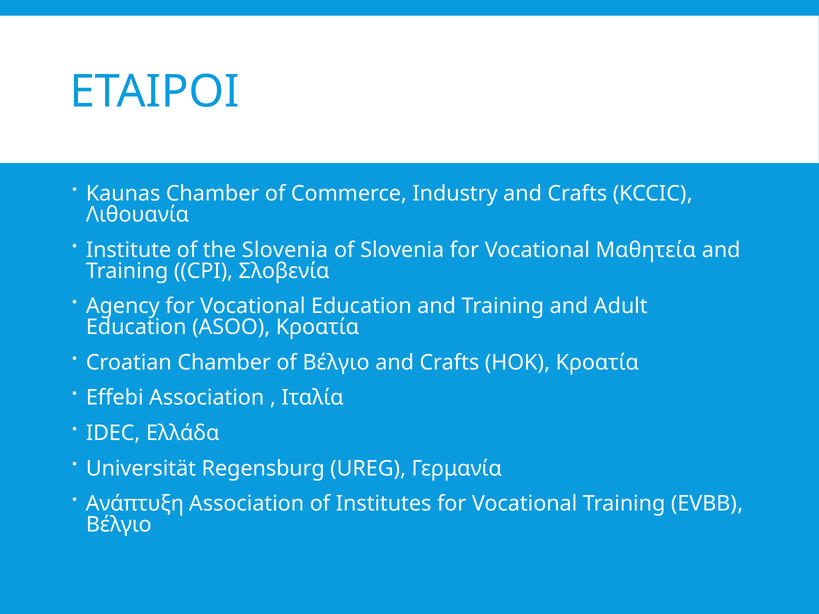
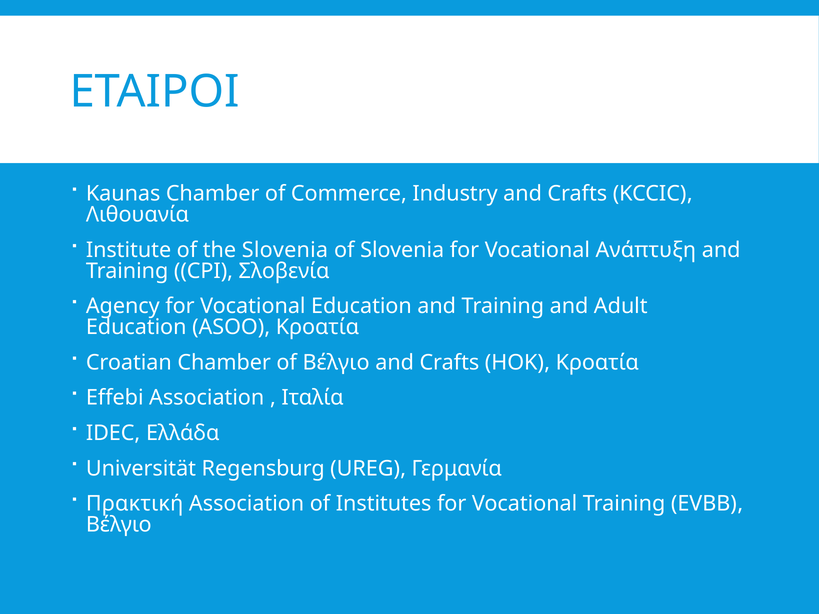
Μαθητεία: Μαθητεία -> Ανάπτυξη (646, 250)
Ανάπτυξη: Ανάπτυξη -> Πρακτική (135, 504)
